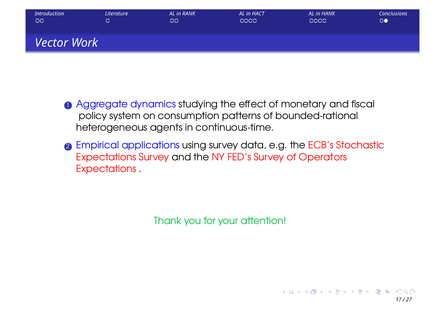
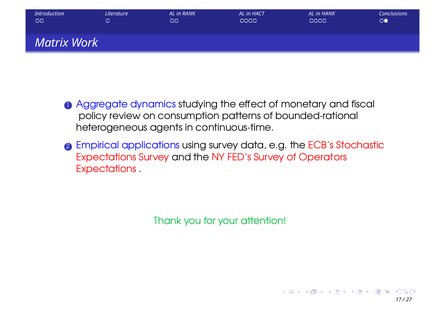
Vector: Vector -> Matrix (52, 43)
system: system -> review (125, 116)
